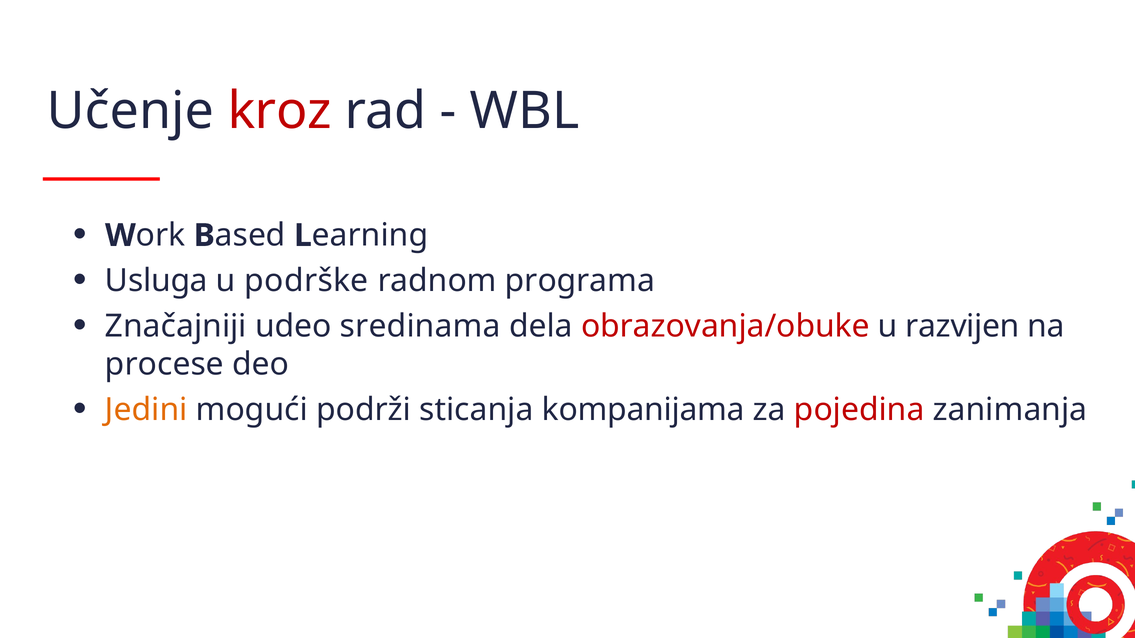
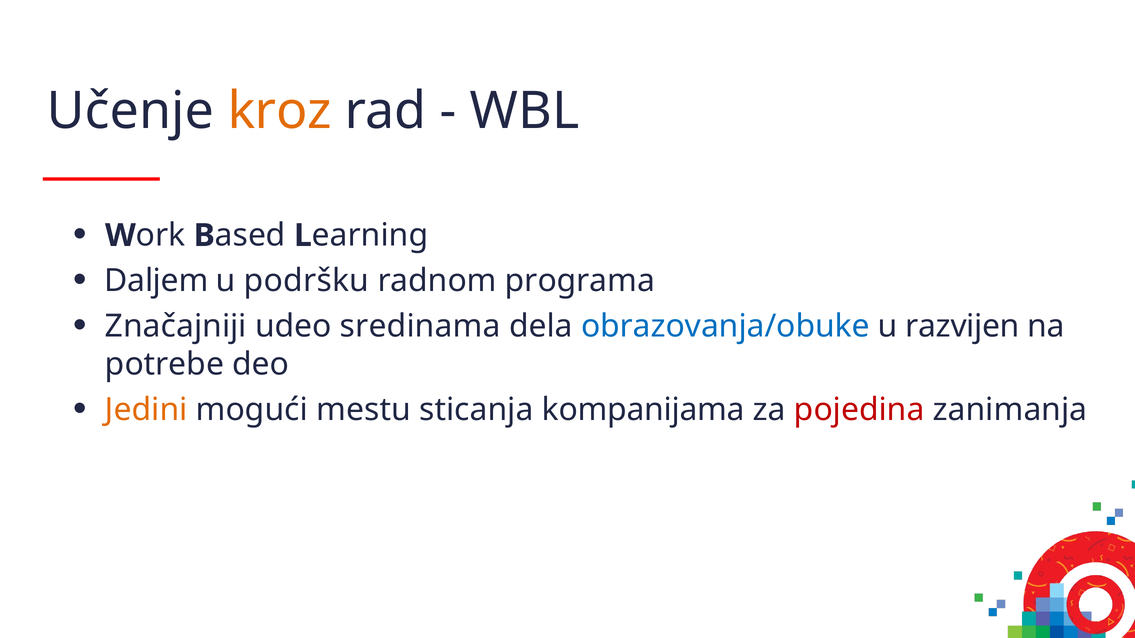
kroz colour: red -> orange (280, 111)
Usluga: Usluga -> Daljem (156, 281)
podrške: podrške -> podršku (307, 281)
obrazovanja/obuke colour: red -> blue (725, 326)
procese: procese -> potrebe (165, 365)
podrži: podrži -> mestu (364, 410)
